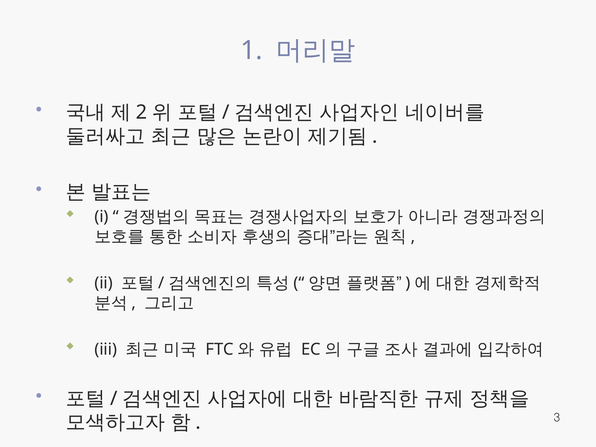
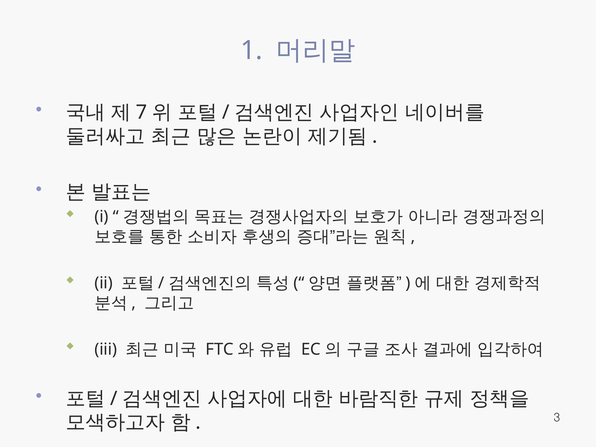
2: 2 -> 7 (142, 112)
